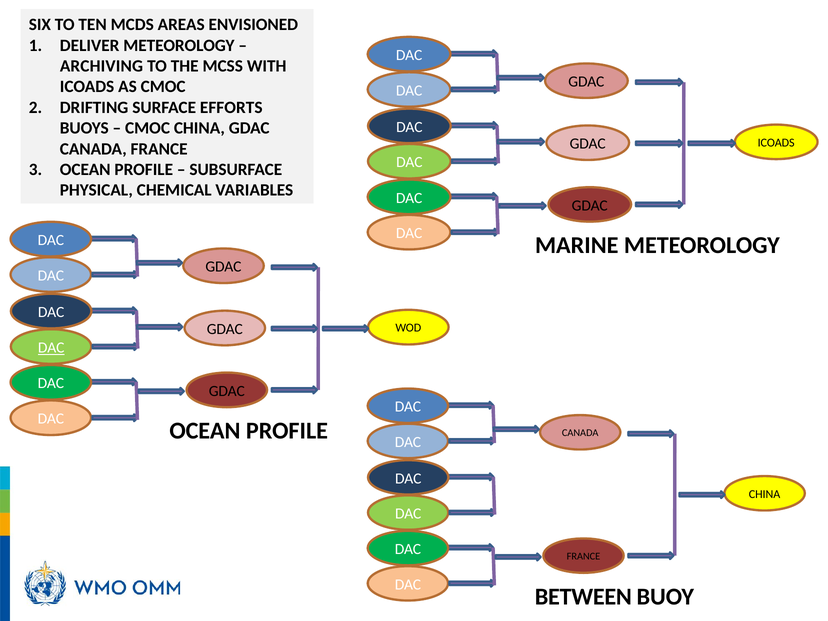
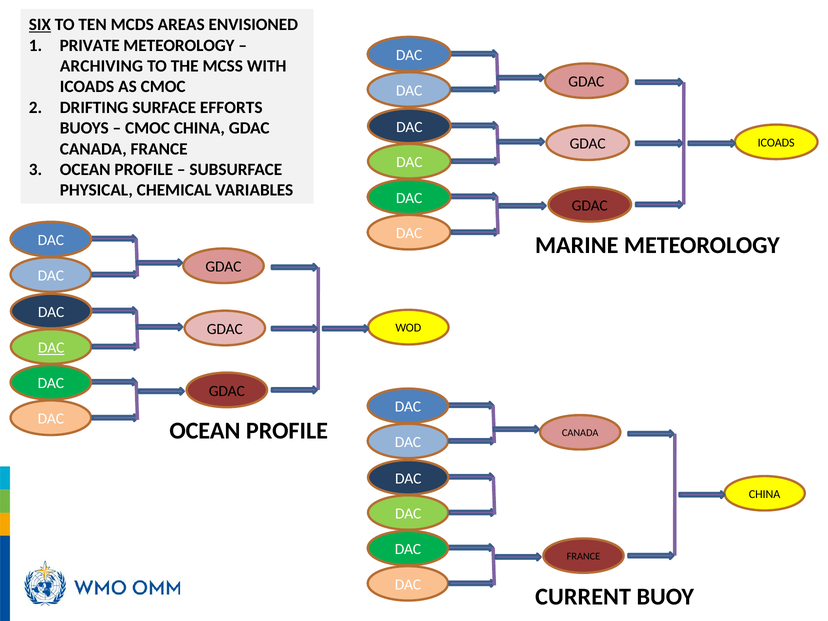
SIX underline: none -> present (40, 25)
DELIVER: DELIVER -> PRIVATE (90, 45)
BETWEEN: BETWEEN -> CURRENT (583, 597)
